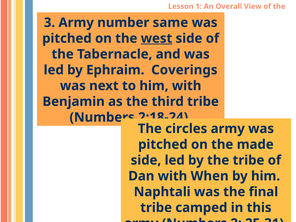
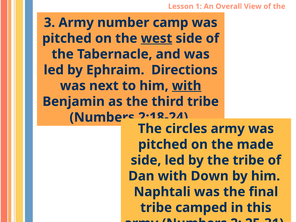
same: same -> camp (171, 23)
Coverings: Coverings -> Directions (184, 70)
with underline: none -> present (187, 86)
When: When -> Down (210, 176)
